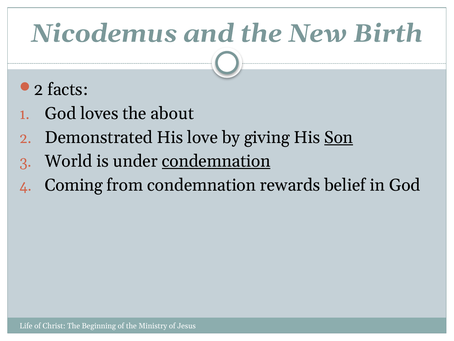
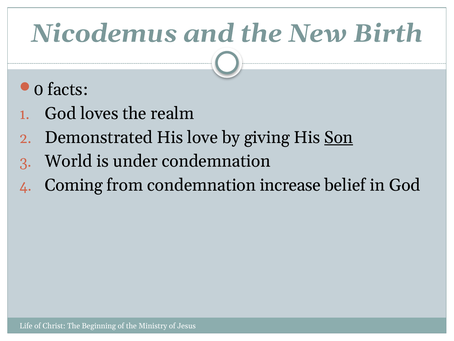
2: 2 -> 0 (39, 89)
about: about -> realm (172, 113)
condemnation underline: present -> none (216, 161)
rewards: rewards -> increase (290, 185)
